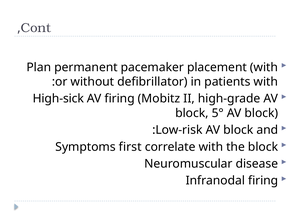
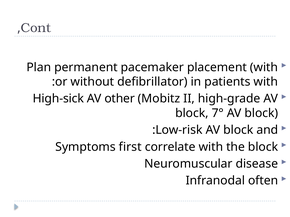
AV firing: firing -> other (120, 99)
5°: 5° -> 7° (218, 113)
Infranodal firing: firing -> often (263, 181)
